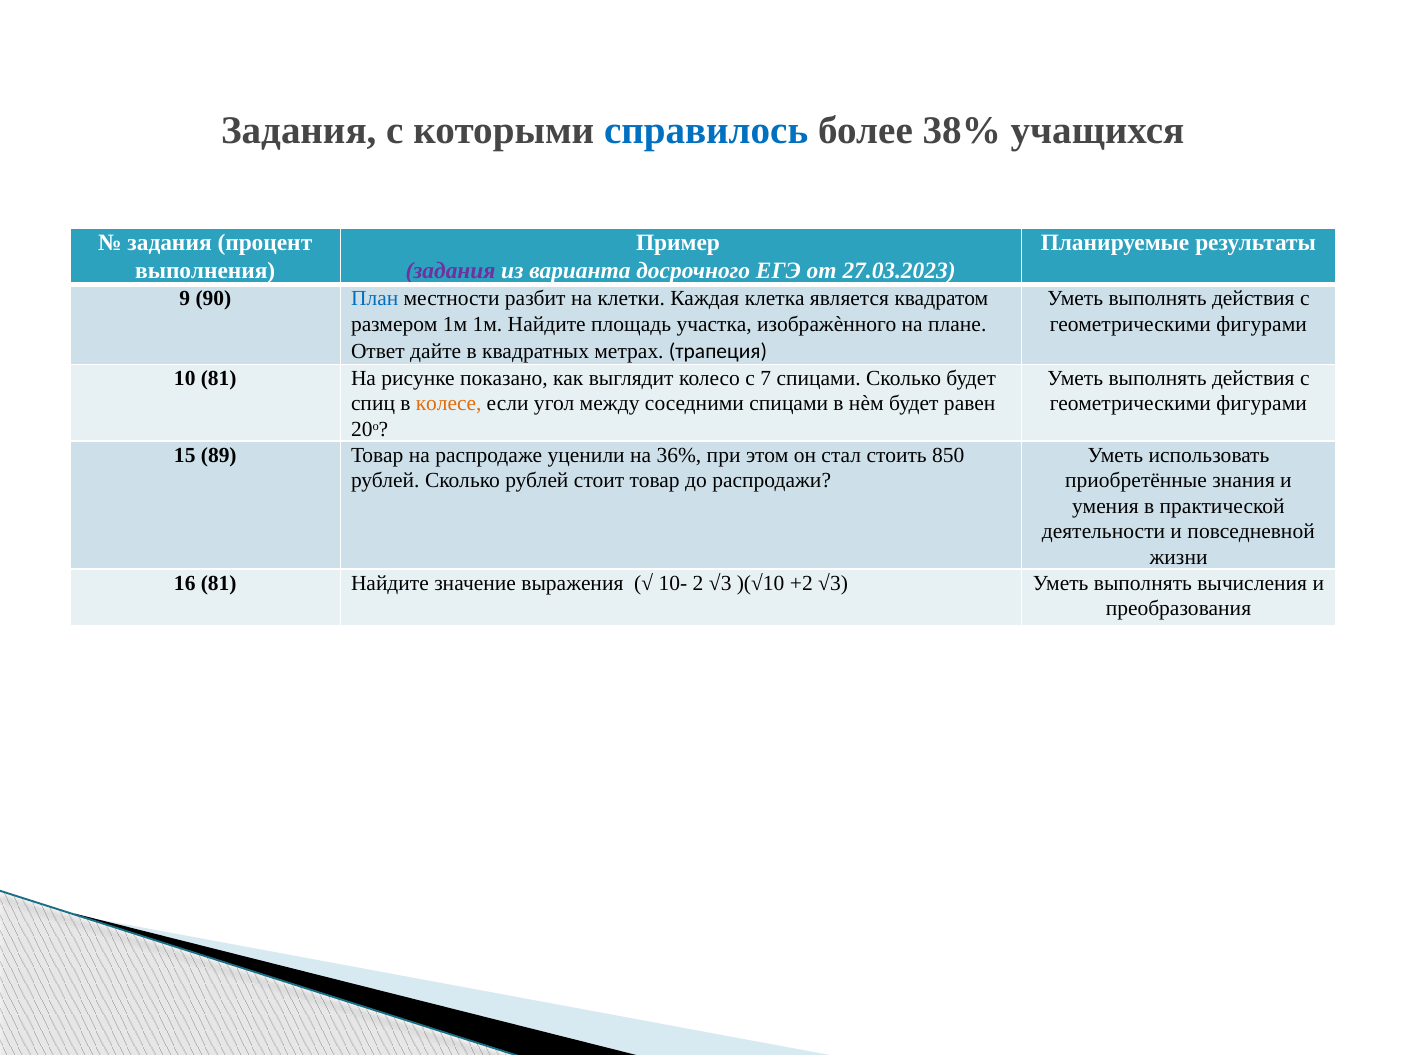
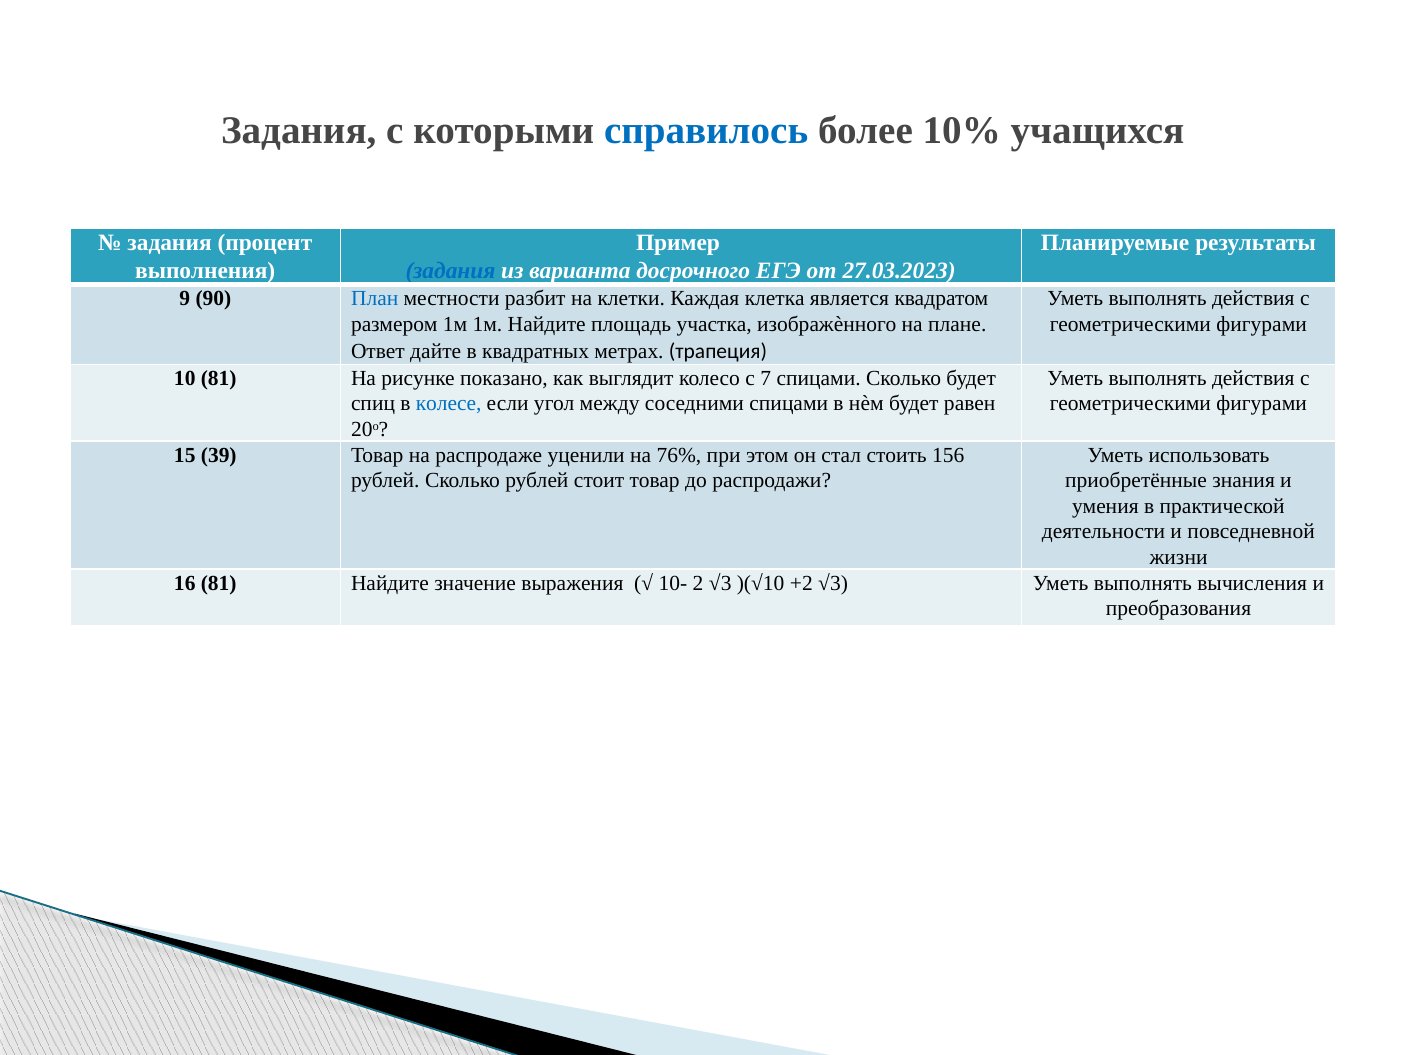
38%: 38% -> 10% (962, 130)
задания colour: purple -> blue (451, 270)
колесе colour: orange -> blue (449, 404)
89: 89 -> 39 (219, 455)
36%: 36% -> 76% (679, 455)
850: 850 -> 156 (948, 455)
